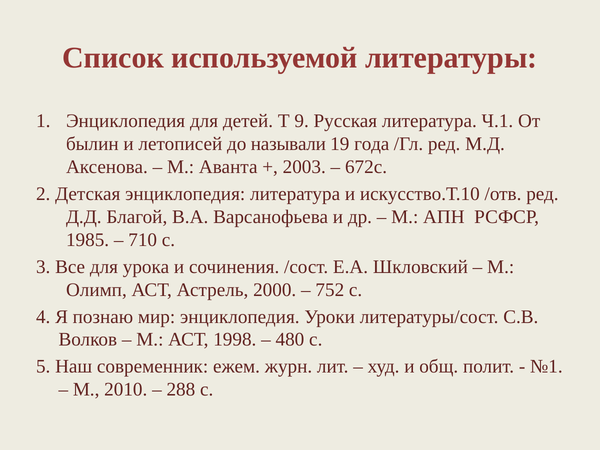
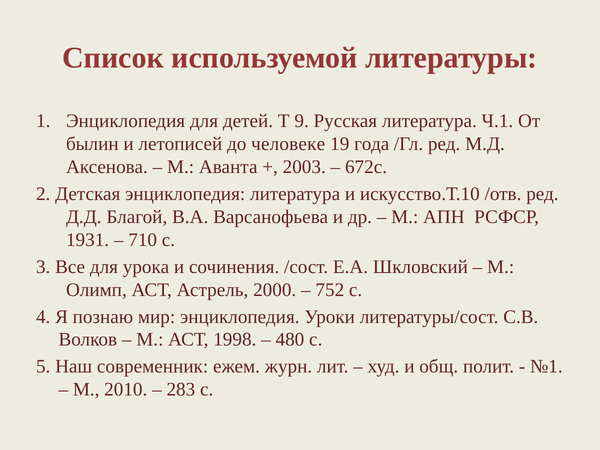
называли: называли -> человеке (288, 144)
1985: 1985 -> 1931 (88, 240)
288: 288 -> 283 (181, 390)
